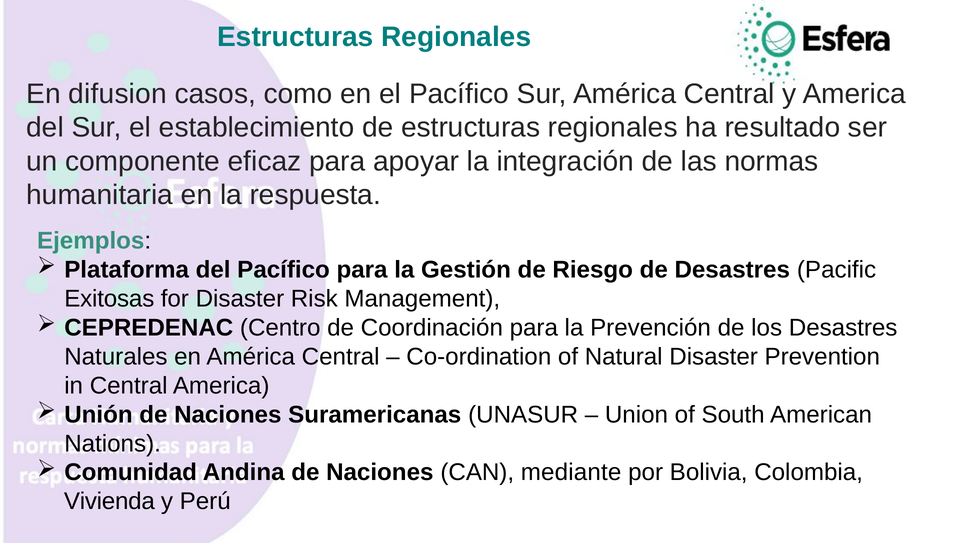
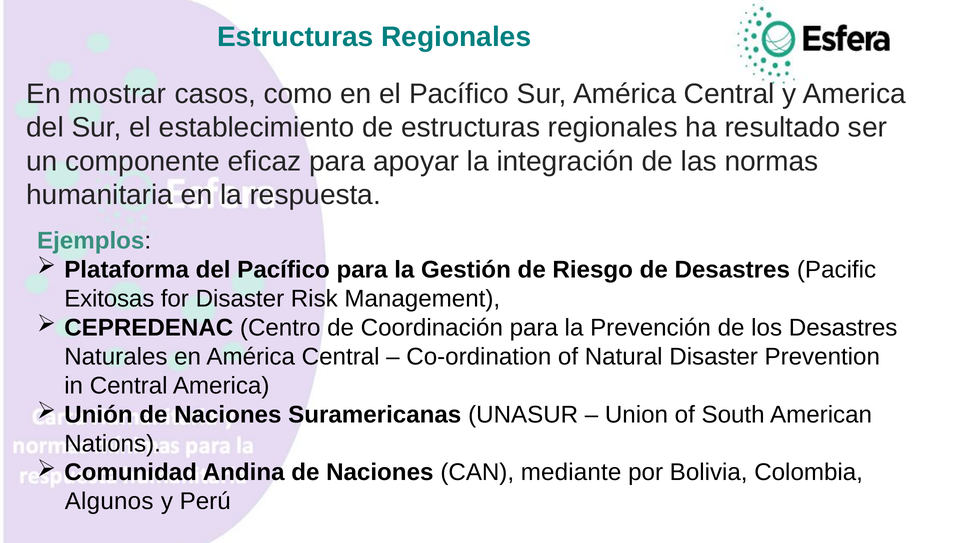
difusion: difusion -> mostrar (118, 94)
Vivienda: Vivienda -> Algunos (109, 502)
